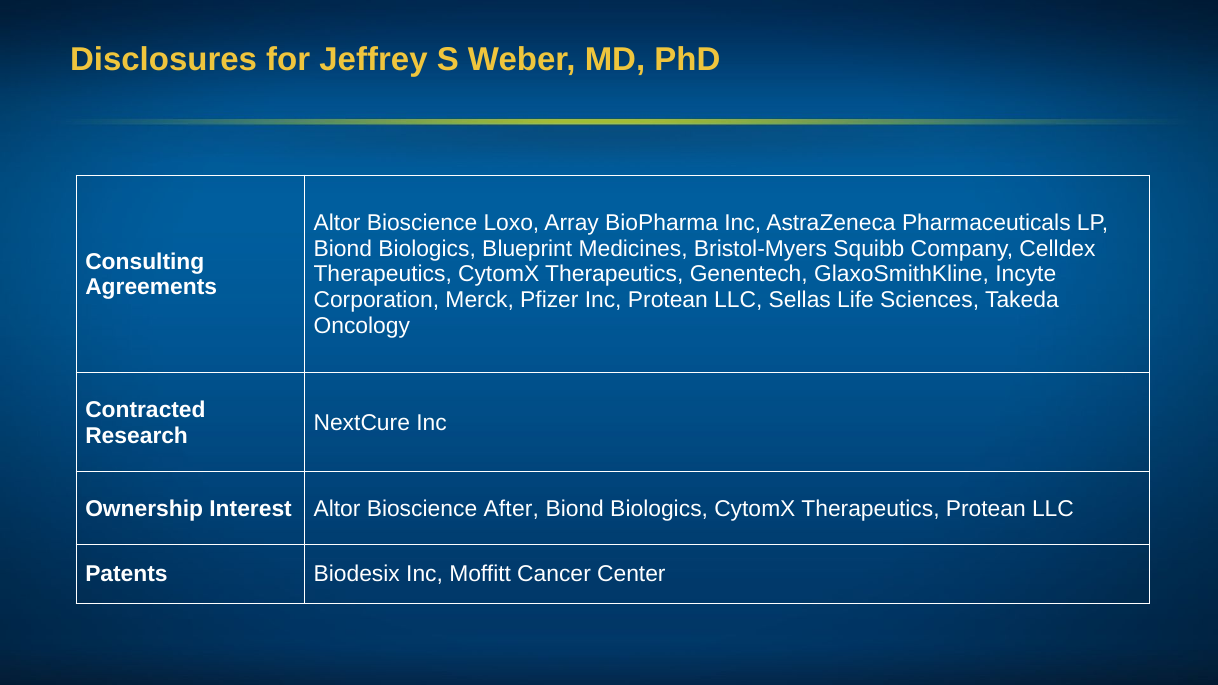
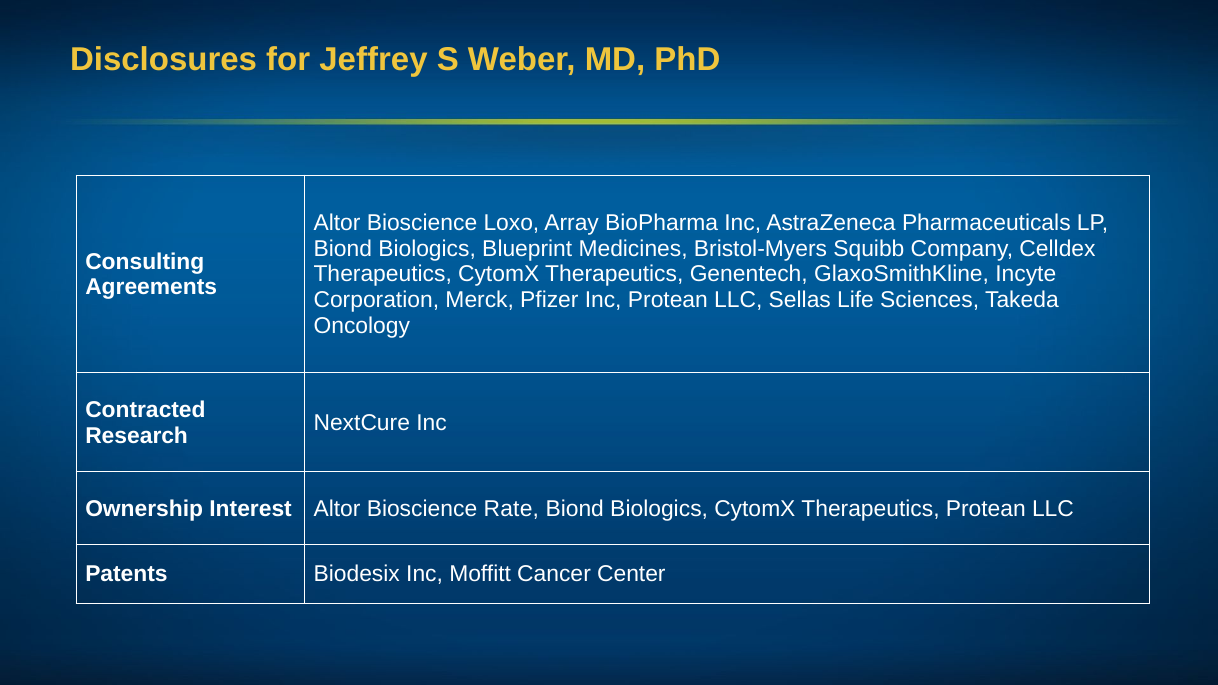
After: After -> Rate (511, 509)
